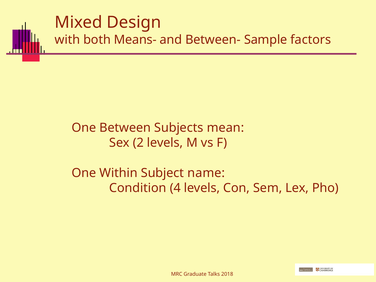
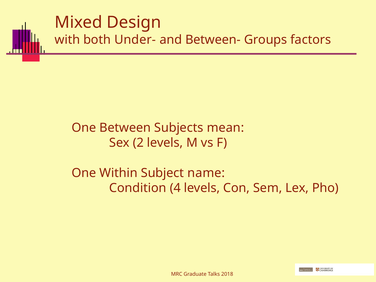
Means-: Means- -> Under- (135, 40)
Sample: Sample -> Groups (266, 40)
